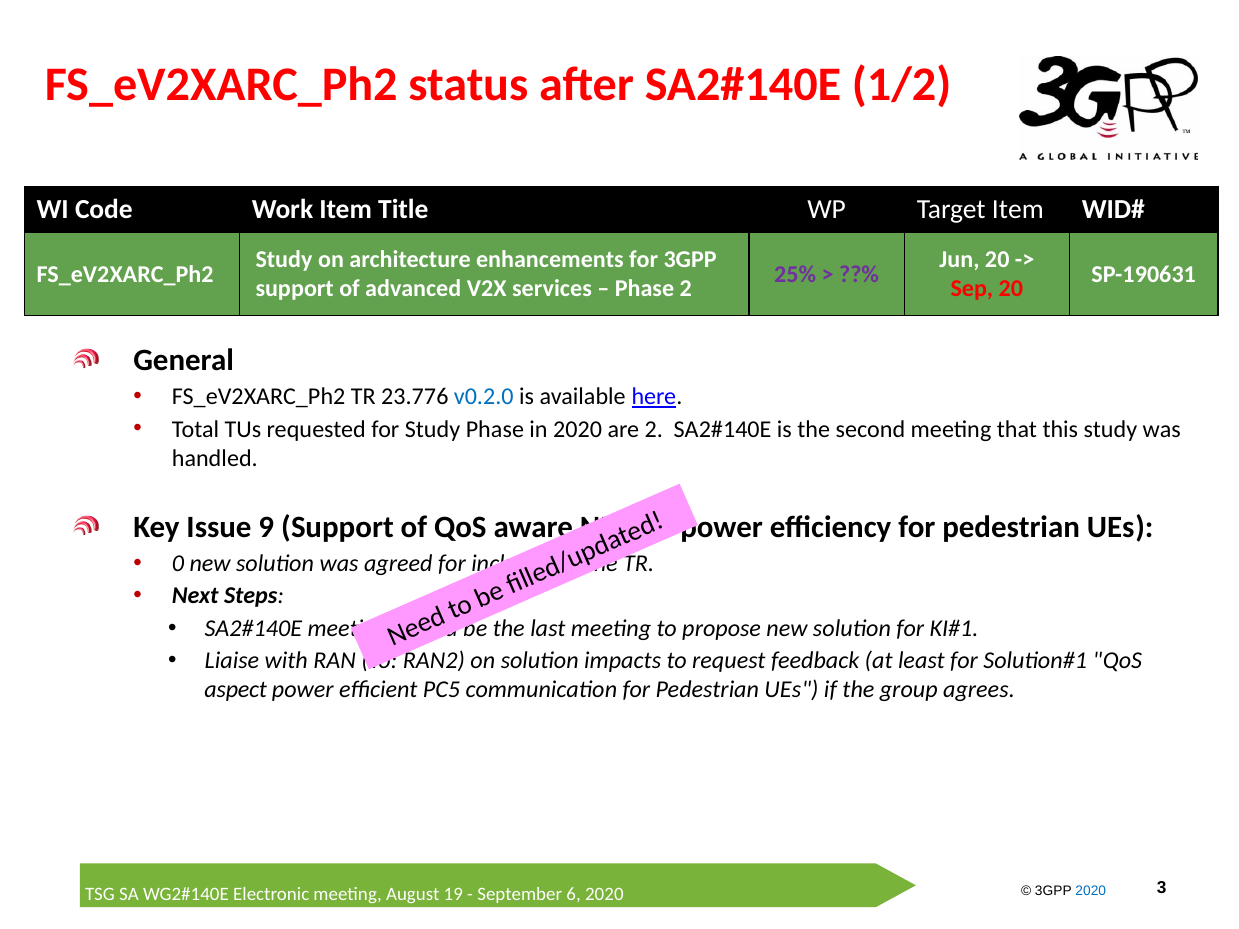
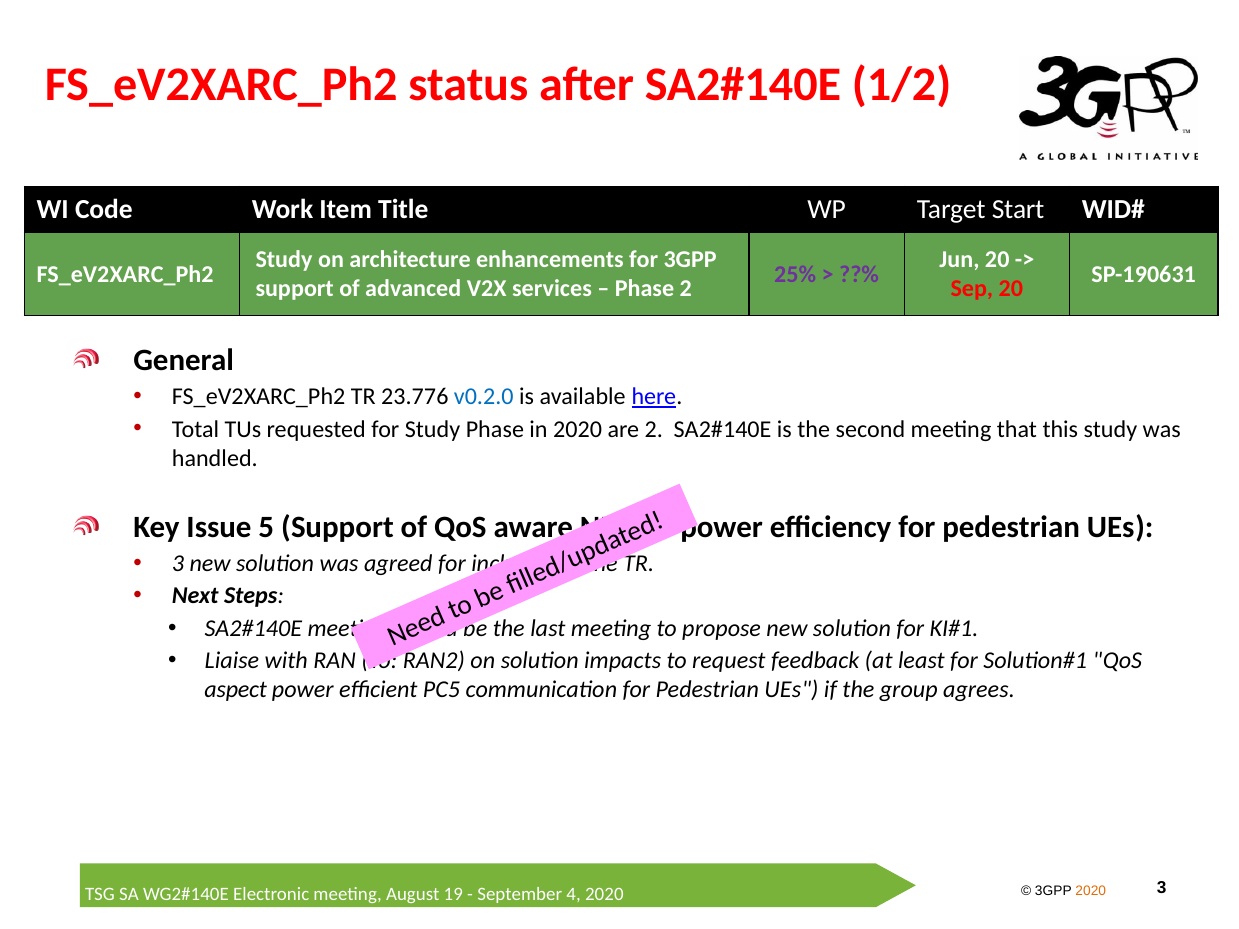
Target Item: Item -> Start (1018, 210)
9: 9 -> 5 (266, 528)
0: 0 -> 3 (178, 564)
2020 colour: blue -> orange (1091, 891)
6: 6 -> 4 (574, 894)
